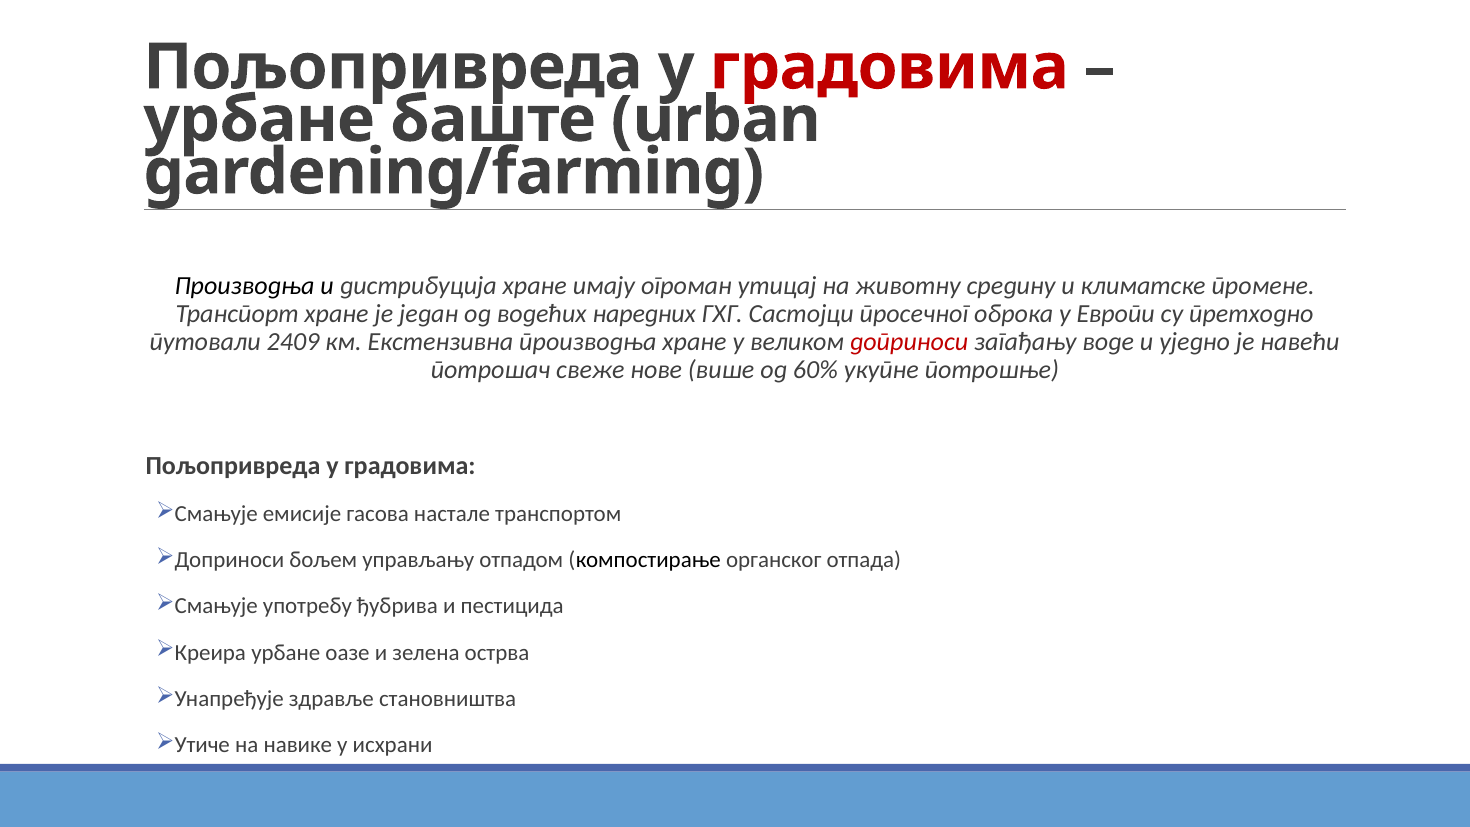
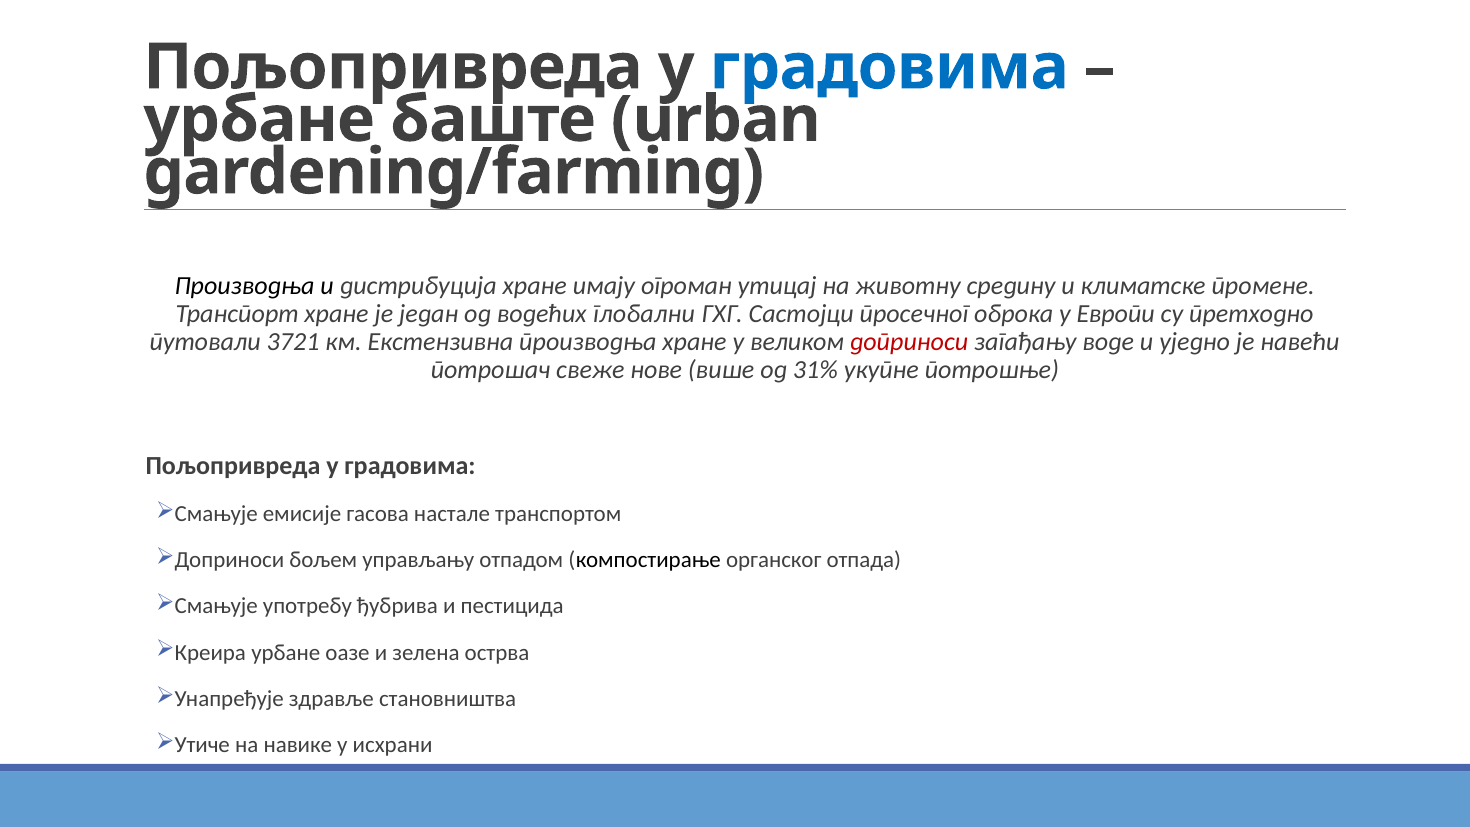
градовима colour: red -> blue (889, 67)
наредних: наредних -> глобални (644, 314)
2409: 2409 -> 3721 (293, 342)
60%: 60% -> 31% (815, 370)
